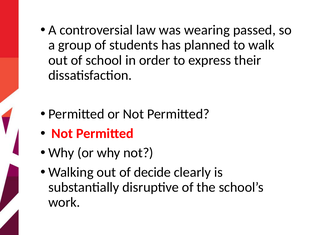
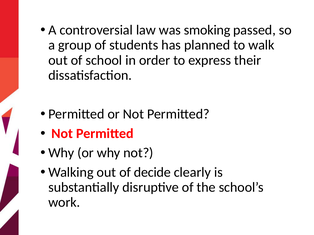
wearing: wearing -> smoking (207, 30)
